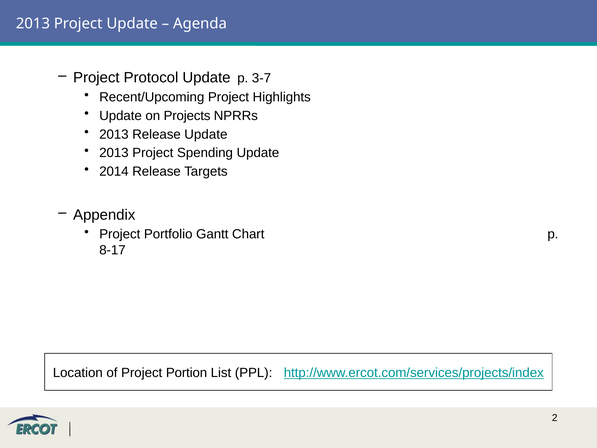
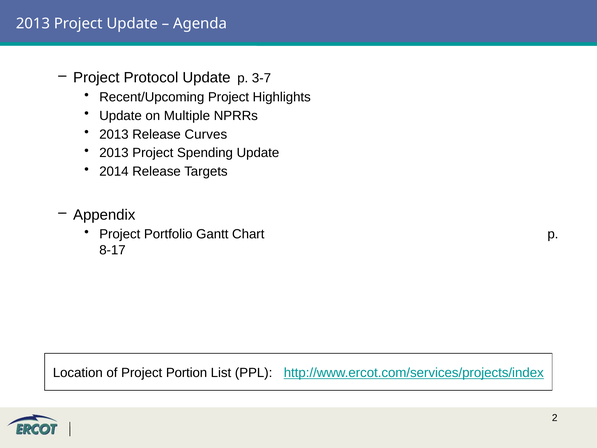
Projects: Projects -> Multiple (187, 116)
Release Update: Update -> Curves (206, 134)
